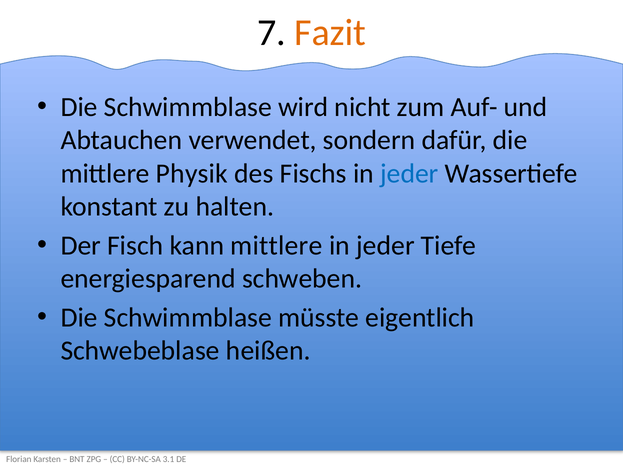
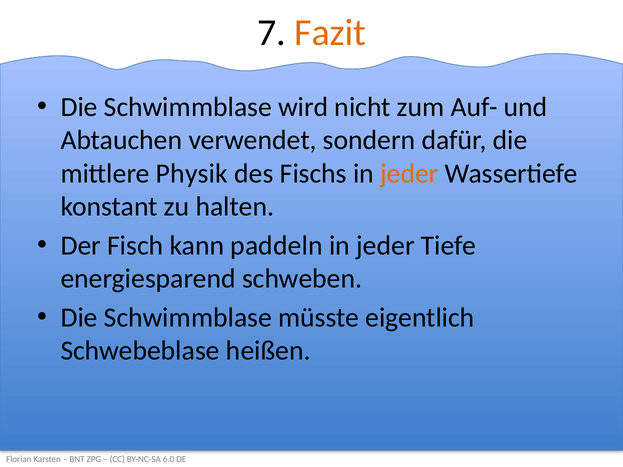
jeder colour: blue -> orange (409, 174)
kann mittlere: mittlere -> paddeln (277, 246)
3.1: 3.1 -> 6.0 (169, 460)
